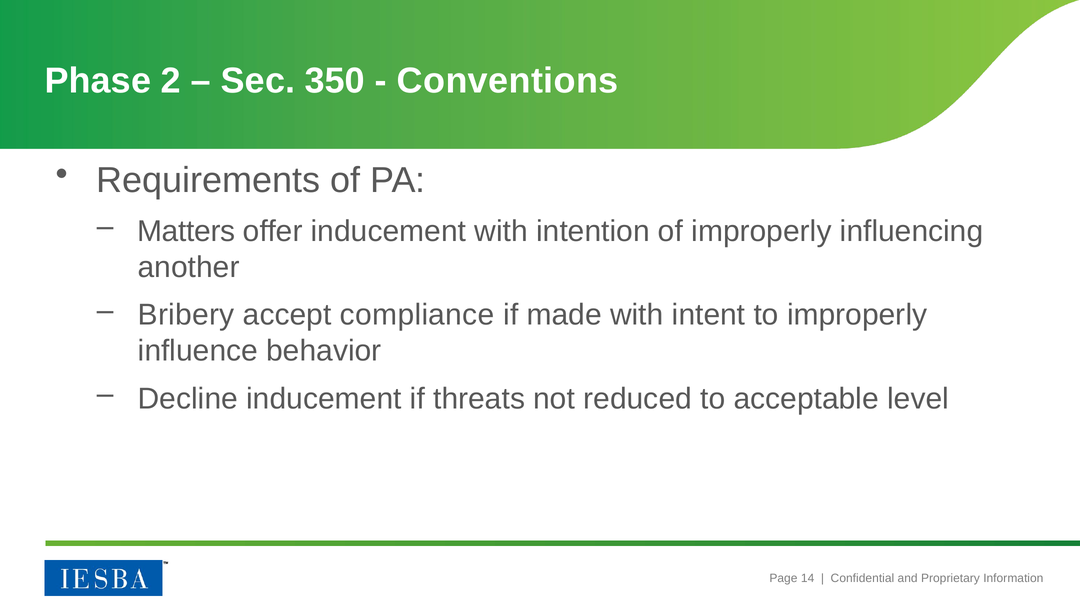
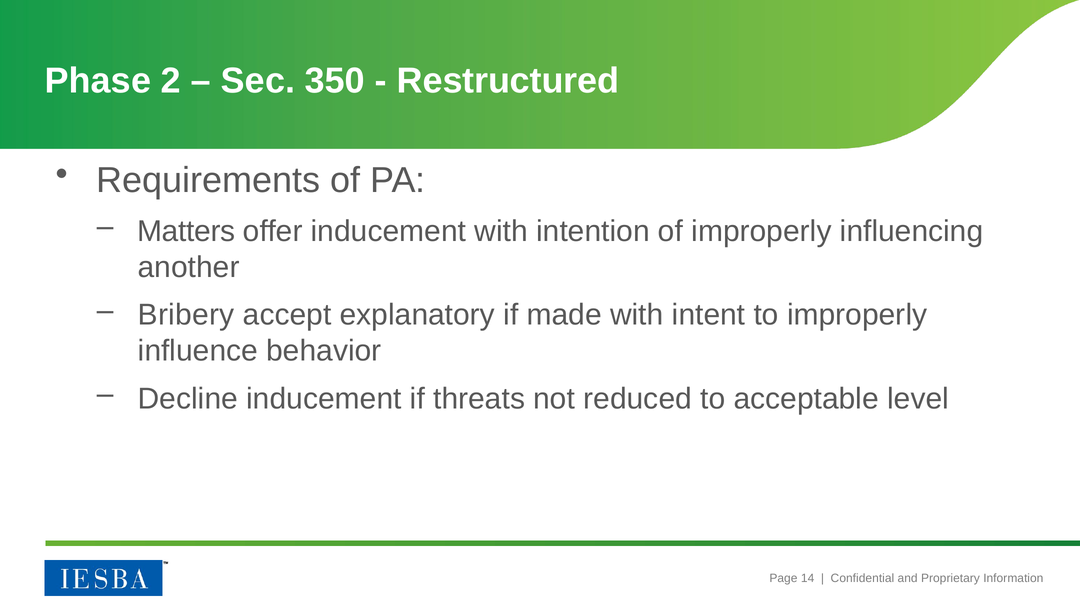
Conventions: Conventions -> Restructured (508, 81)
compliance: compliance -> explanatory (417, 315)
